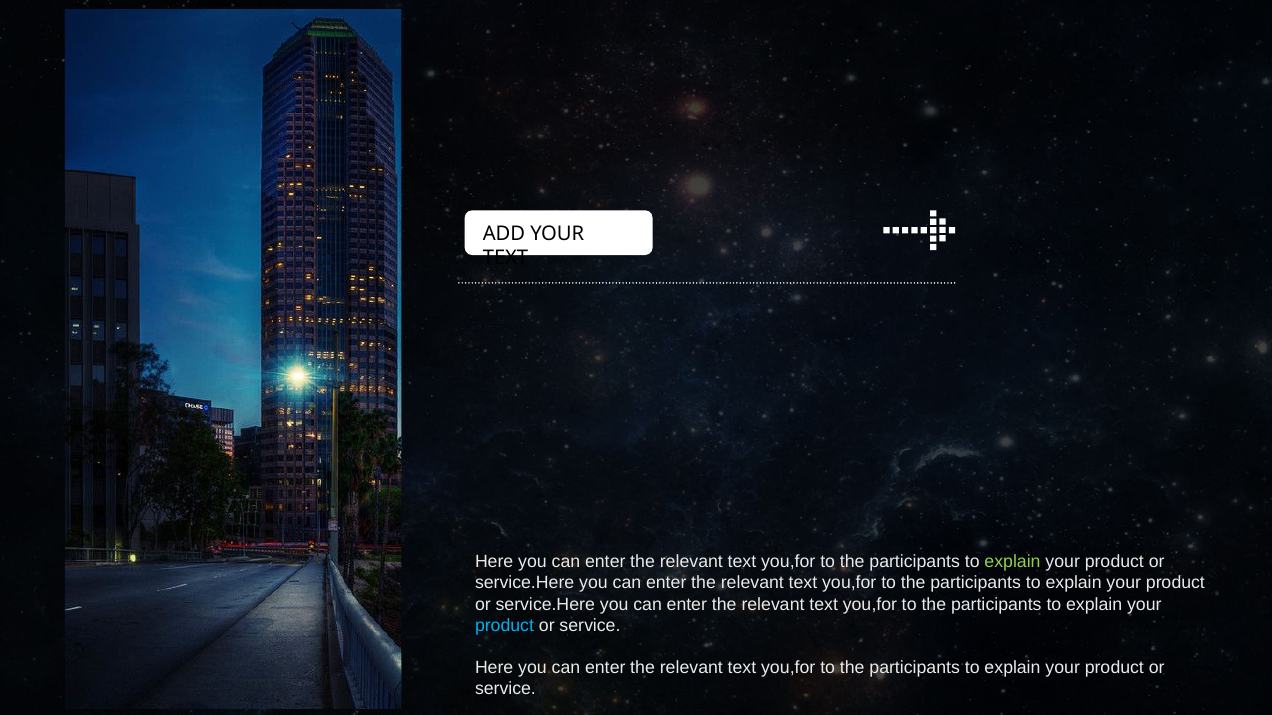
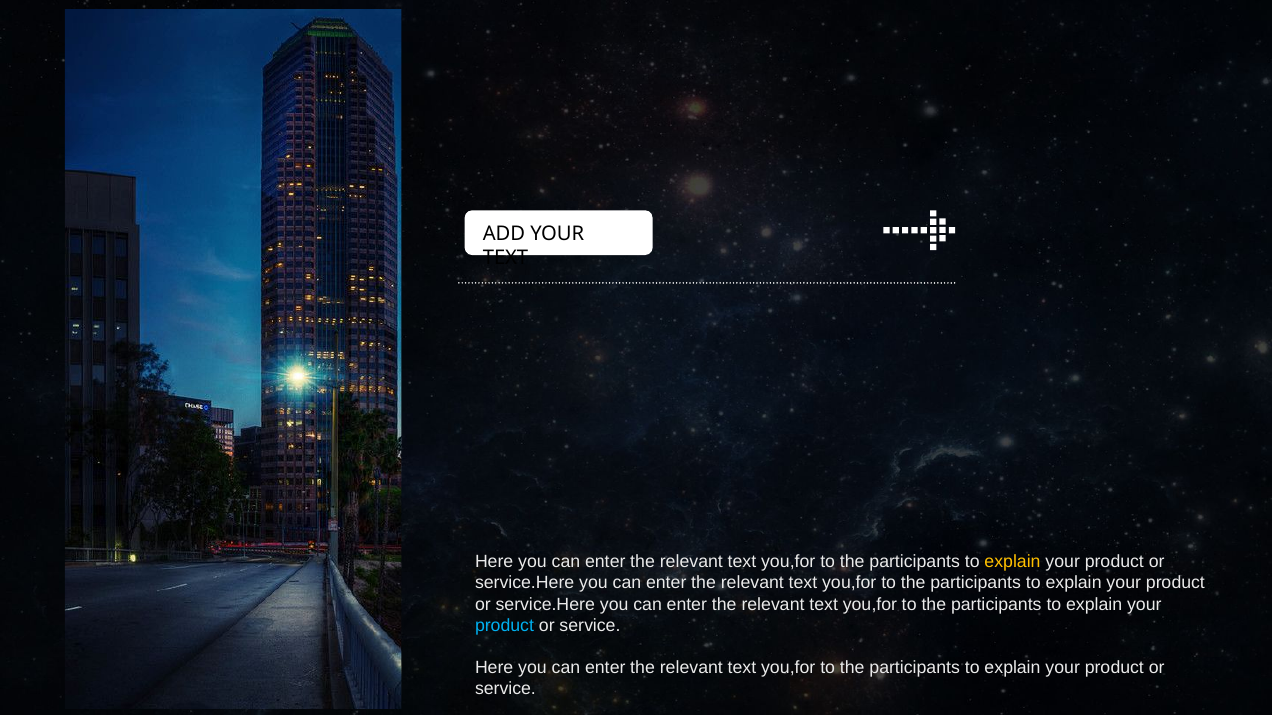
explain colour: light green -> yellow (1013, 562)
